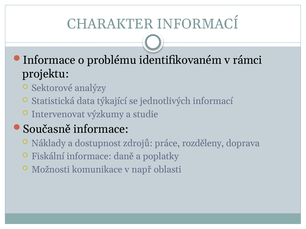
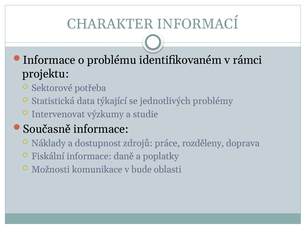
analýzy: analýzy -> potřeba (90, 88)
jednotlivých informací: informací -> problémy (213, 101)
např: např -> bude (142, 170)
